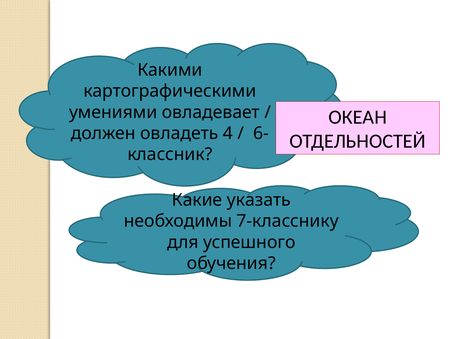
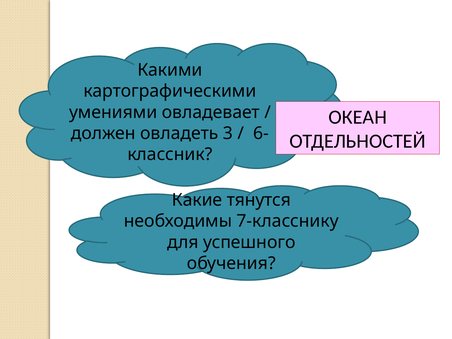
4: 4 -> 3 (228, 133)
указать: указать -> тянутся (259, 200)
